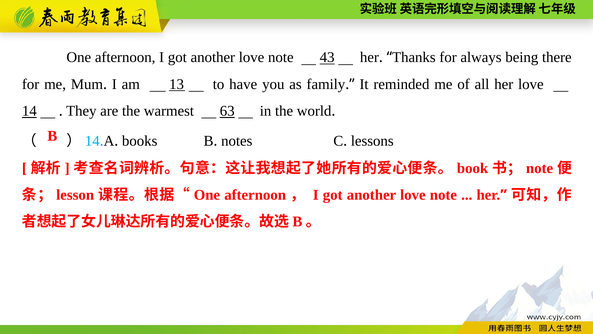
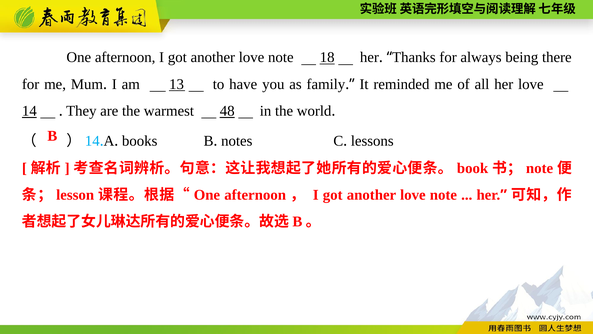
43: 43 -> 18 (327, 57)
63: 63 -> 48 (227, 111)
